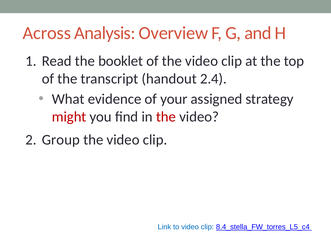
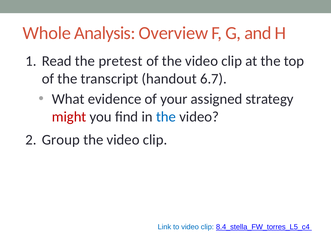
Across: Across -> Whole (47, 33)
booklet: booklet -> pretest (121, 61)
2.4: 2.4 -> 6.7 (213, 79)
the colour: red -> blue (166, 117)
